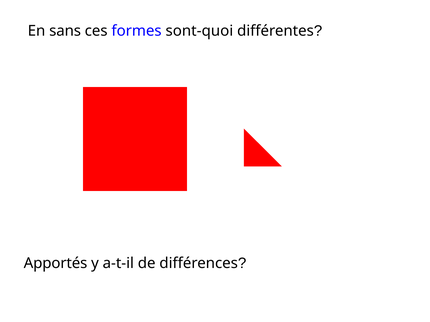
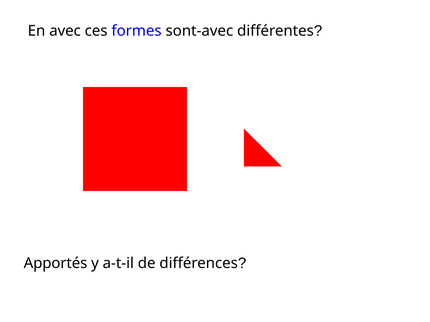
sans: sans -> avec (65, 31)
sont-quoi: sont-quoi -> sont-avec (199, 31)
